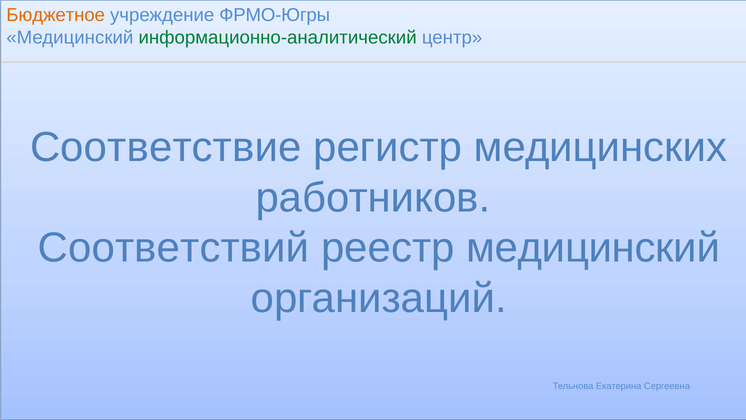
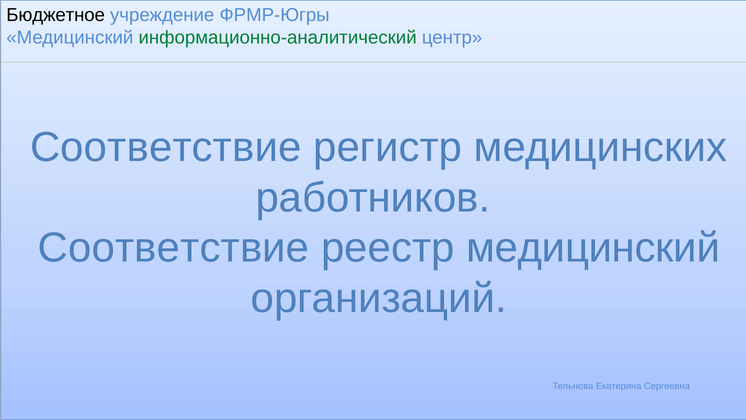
Бюджетное colour: orange -> black (56, 15)
ФРМО-Югры: ФРМО-Югры -> ФРМР-Югры (275, 15)
Соответствий: Соответствий -> Соответствие (174, 248)
